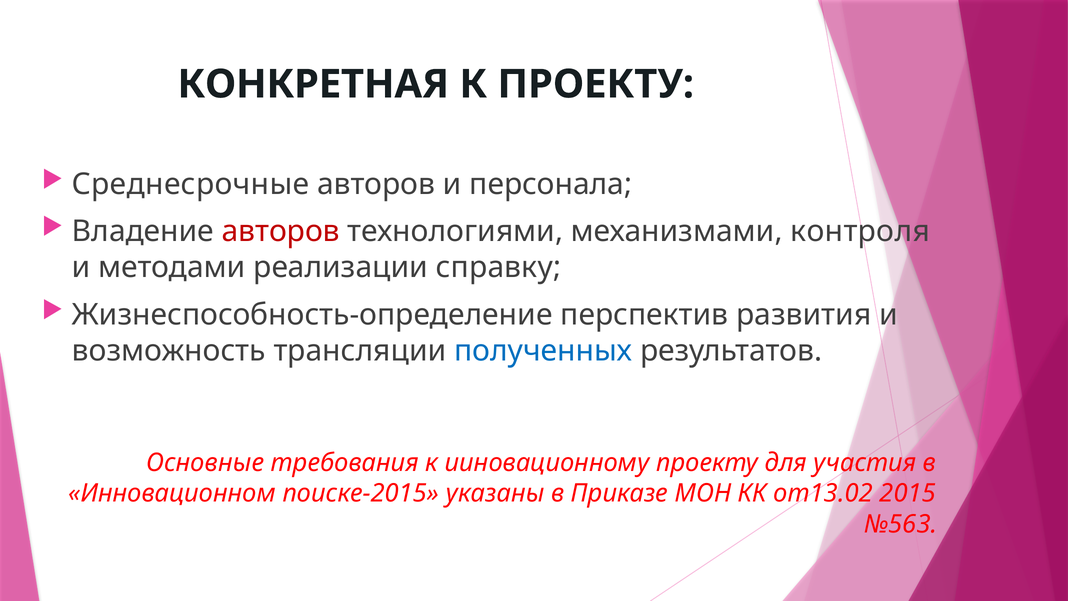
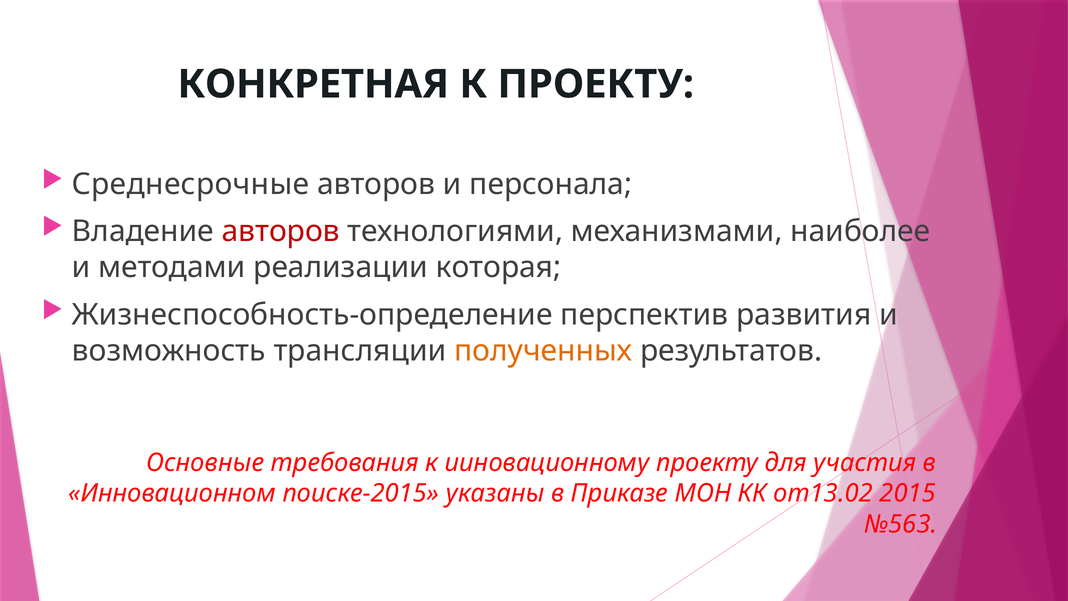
контроля: контроля -> наиболее (860, 231)
справку: справку -> которая (499, 267)
полученных colour: blue -> orange (543, 351)
